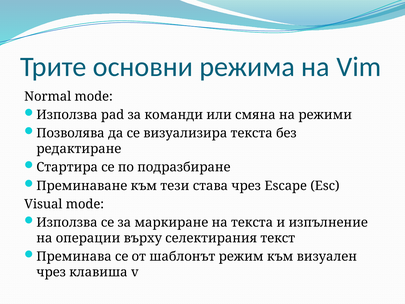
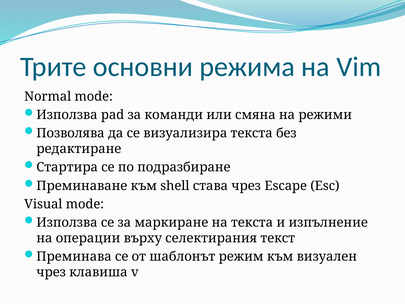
тези: тези -> shell (175, 186)
